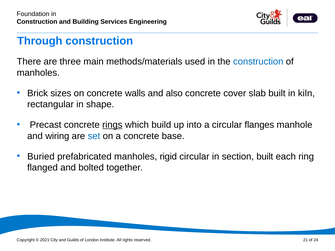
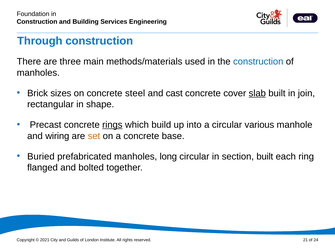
walls: walls -> steel (135, 93)
also: also -> cast (174, 93)
slab underline: none -> present (257, 93)
kiln: kiln -> join (306, 93)
flanges: flanges -> various (259, 125)
set colour: blue -> orange (94, 136)
rigid: rigid -> long (168, 157)
